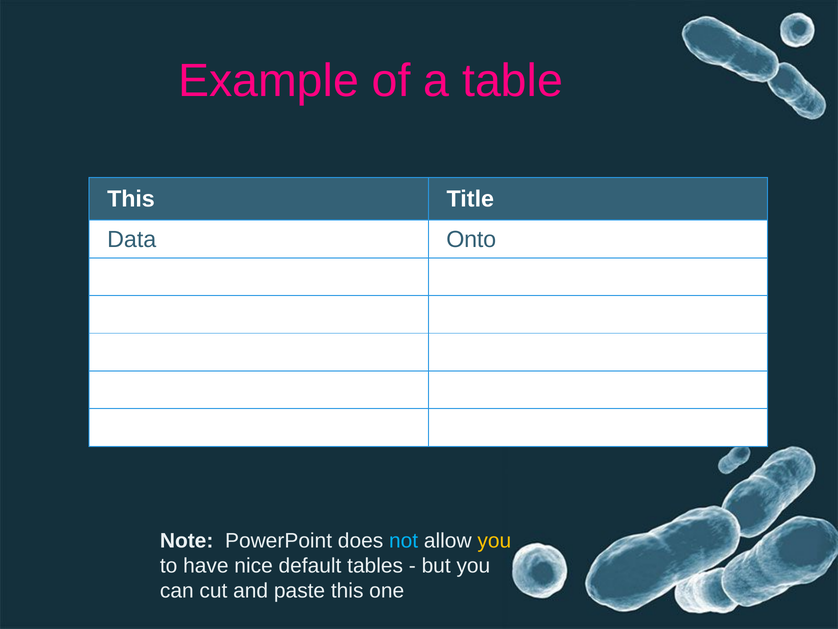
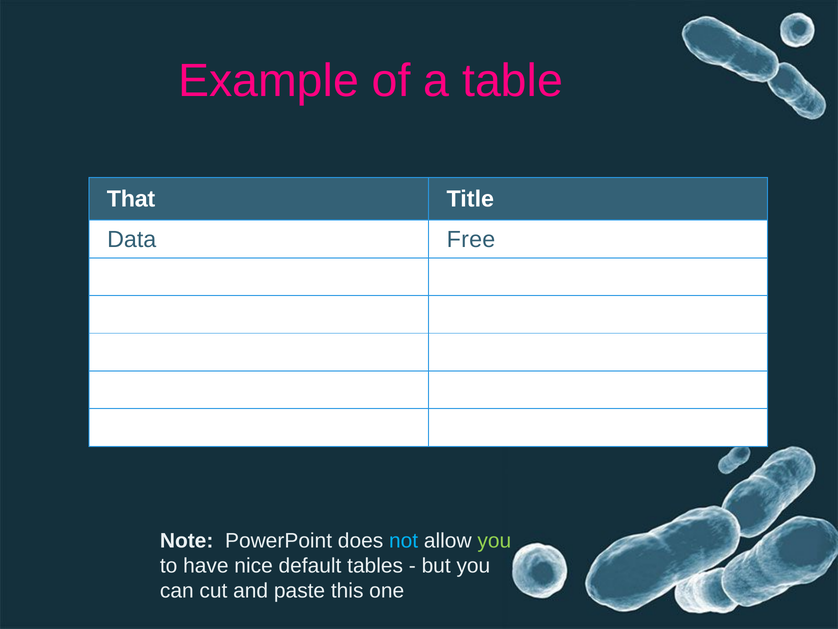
This: This -> That (131, 199)
Onto: Onto -> Free (471, 239)
you colour: yellow -> light green (494, 540)
